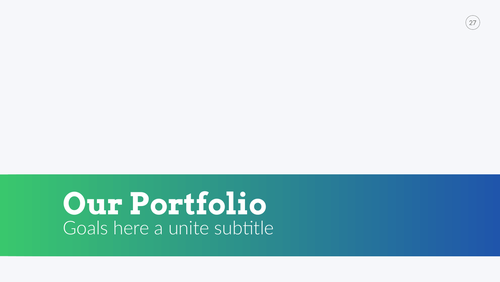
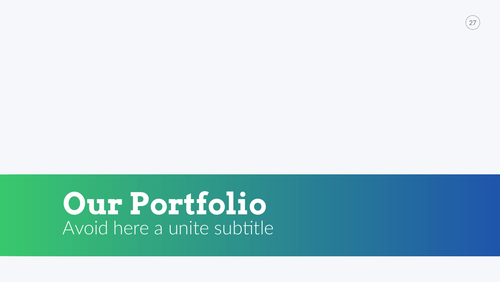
Goals: Goals -> Avoid (86, 228)
